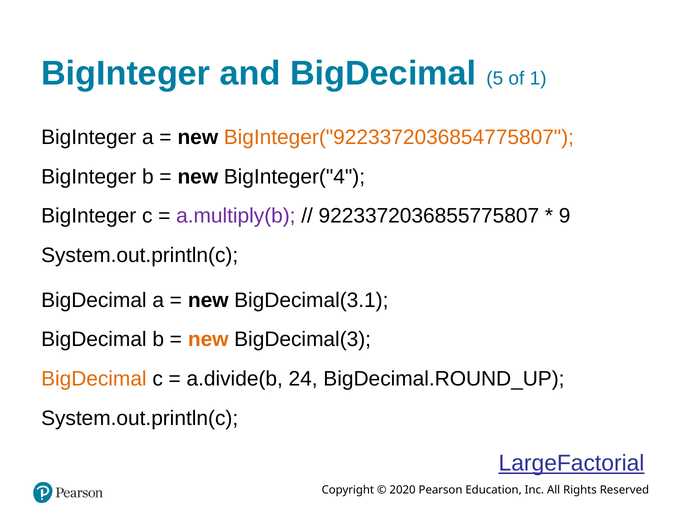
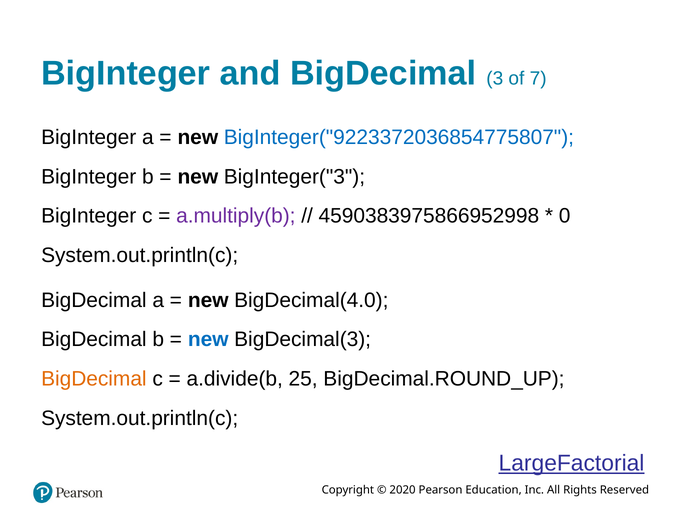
5: 5 -> 3 (495, 78)
1: 1 -> 7 (538, 78)
BigInteger("9223372036854775807 colour: orange -> blue (399, 137)
BigInteger("4: BigInteger("4 -> BigInteger("3 (294, 177)
9223372036855775807: 9223372036855775807 -> 4590383975866952998 (429, 216)
9: 9 -> 0 (565, 216)
BigDecimal(3.1: BigDecimal(3.1 -> BigDecimal(4.0 (311, 300)
new colour: orange -> blue (208, 339)
24: 24 -> 25 (303, 379)
